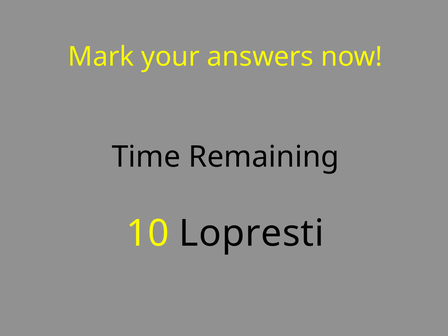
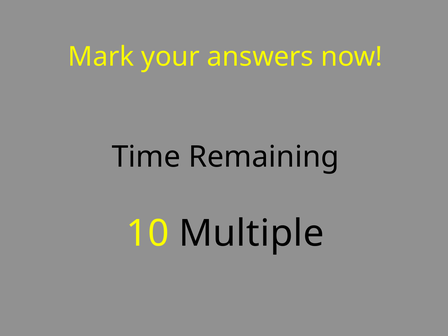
Lopresti: Lopresti -> Multiple (252, 234)
